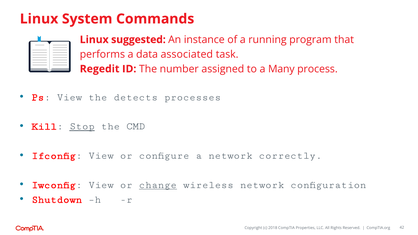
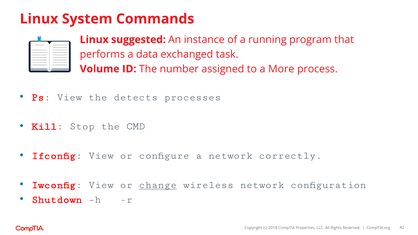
associated: associated -> exchanged (187, 54)
Regedit: Regedit -> Volume (100, 69)
Many: Many -> More (281, 69)
Stop underline: present -> none (82, 126)
